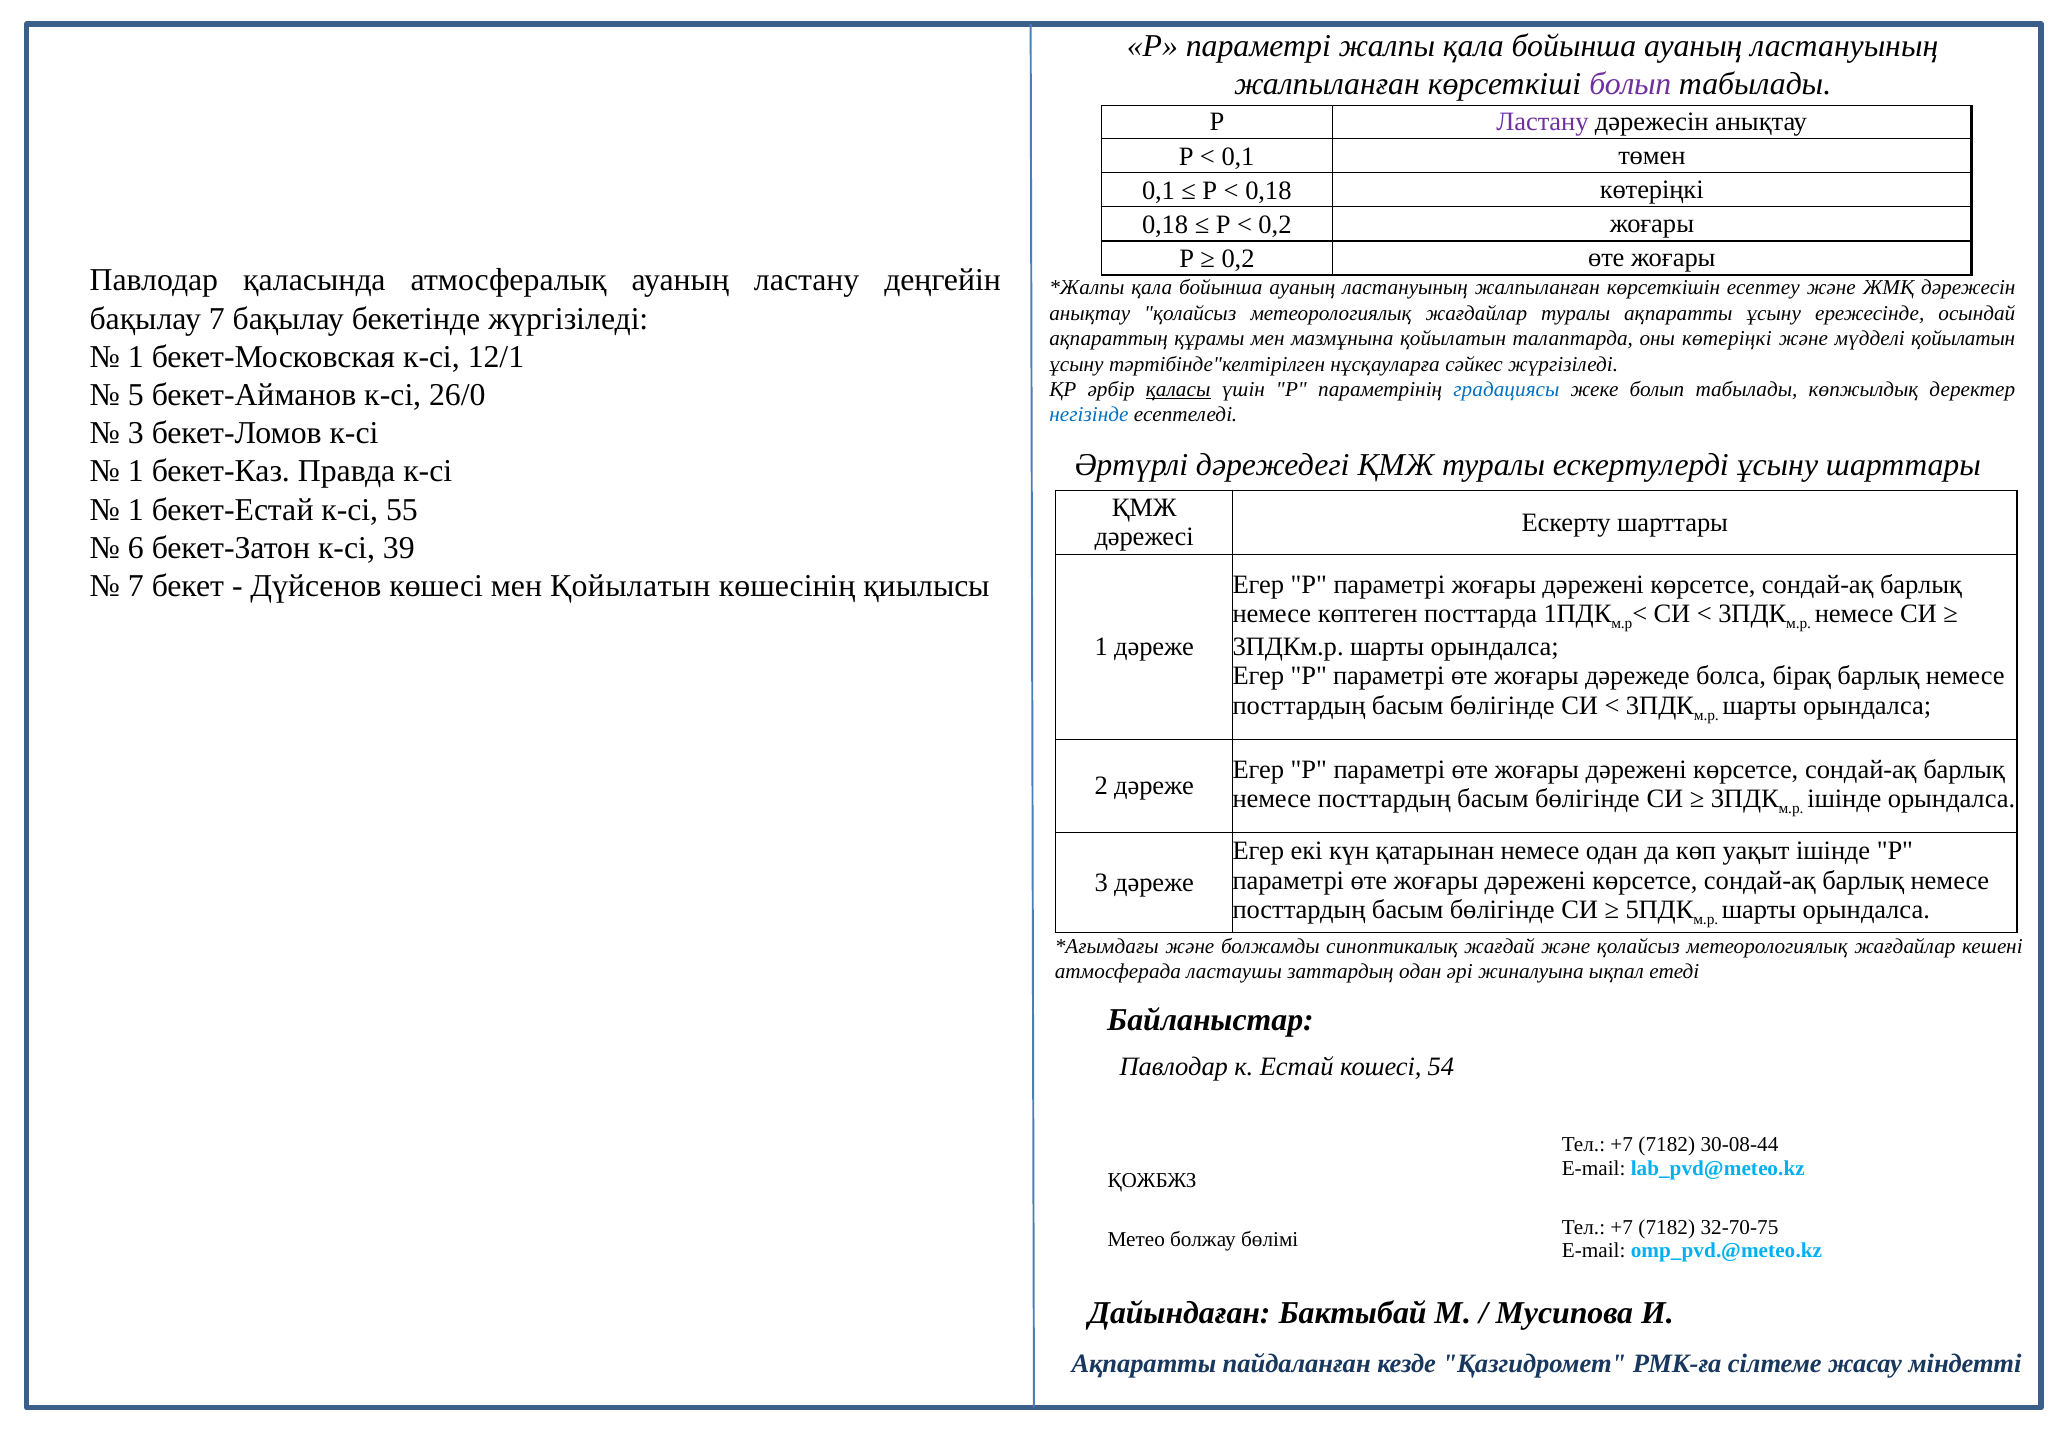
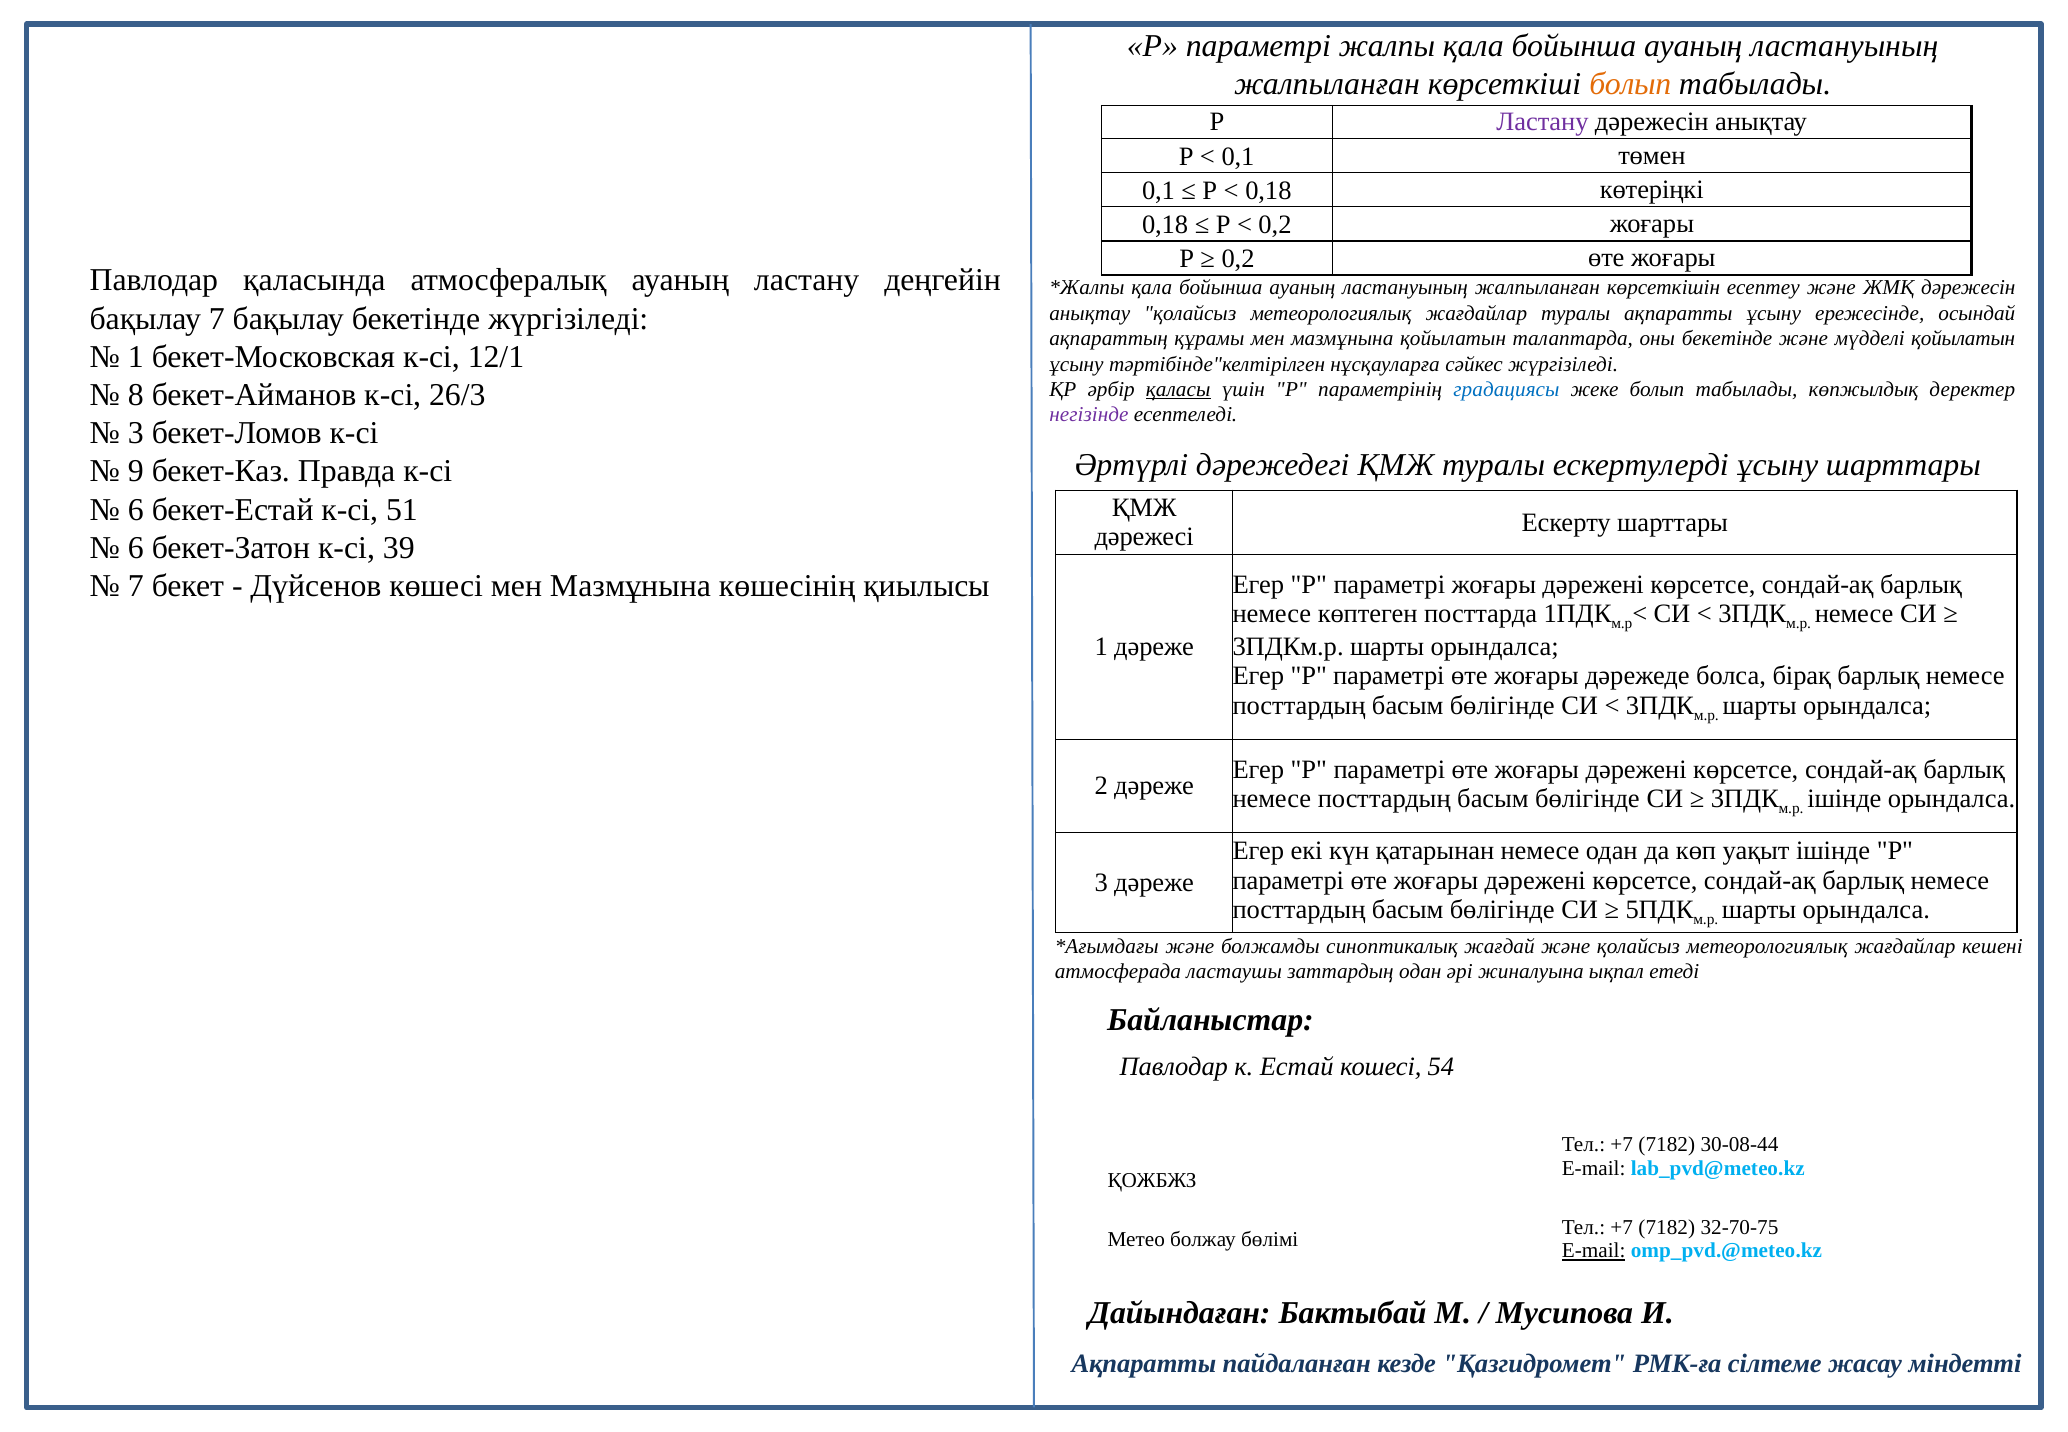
болып colour: purple -> orange (1630, 84)
оны көтеріңкі: көтеріңкі -> бекетінде (1727, 339)
5: 5 -> 8 (136, 395)
26/0: 26/0 -> 26/3 (457, 395)
негізінде colour: blue -> purple (1089, 415)
1: 1 -> 9 (136, 471)
1: 1 -> 6 (136, 509)
55: 55 -> 51 (402, 509)
көшесі мен Қойылатын: Қойылатын -> Мазмұнына (630, 586)
E-mail underline: none -> present (1594, 1251)
